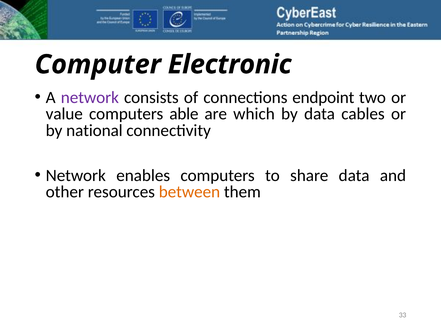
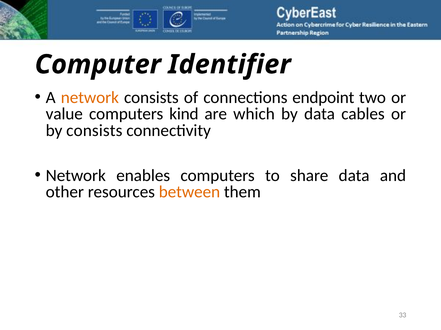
Electronic: Electronic -> Identifier (230, 65)
network colour: purple -> orange (90, 98)
able: able -> kind (184, 114)
by national: national -> consists (94, 131)
